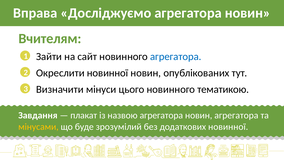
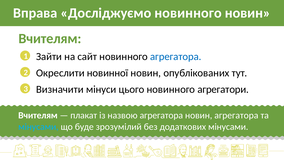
Досліджуємо агрегатора: агрегатора -> новинного (188, 13)
тематикою: тематикою -> агрегатори (223, 89)
Завдання: Завдання -> Вчителям (38, 115)
мінусами colour: yellow -> light blue (38, 126)
додаткових новинної: новинної -> мінусами (228, 126)
